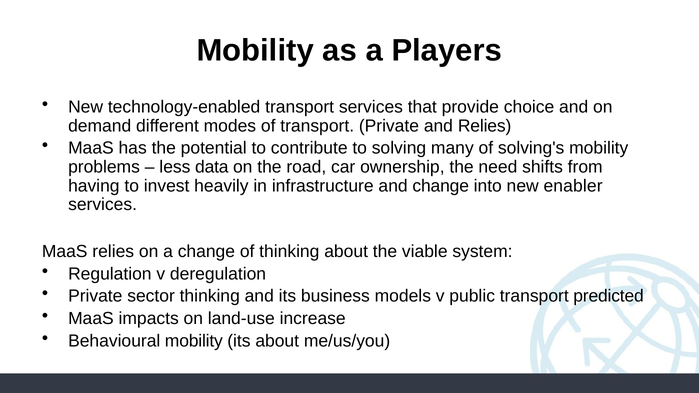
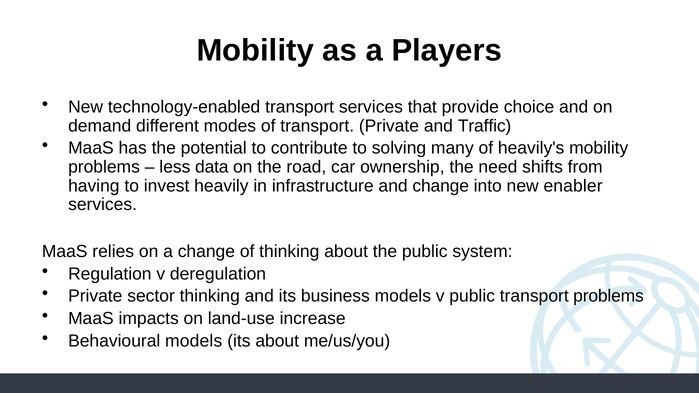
and Relies: Relies -> Traffic (485, 126)
solving's: solving's -> heavily's (531, 148)
the viable: viable -> public (425, 252)
transport predicted: predicted -> problems (609, 296)
Behavioural mobility: mobility -> models (194, 341)
